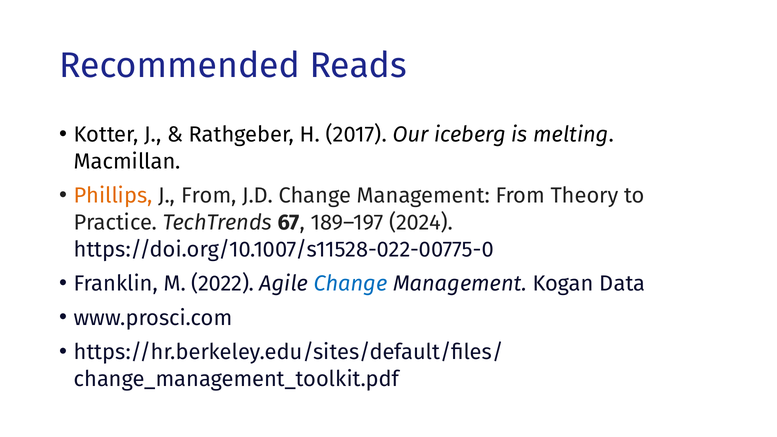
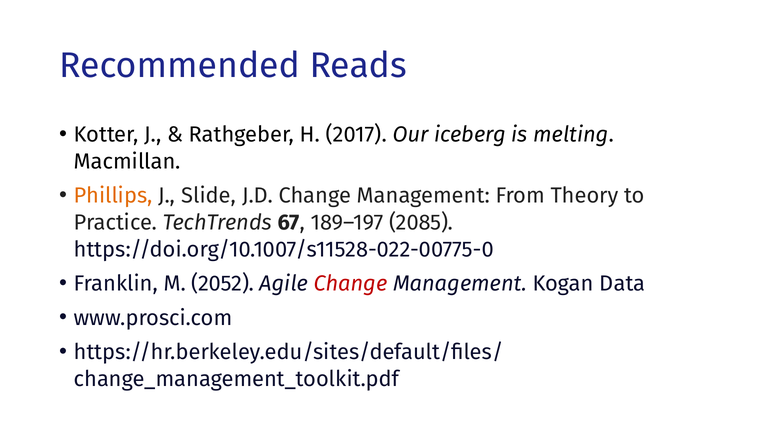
J From: From -> Slide (209, 196)
2024: 2024 -> 2085 (421, 223)
2022: 2022 -> 2052 (223, 284)
Change colour: blue -> red (351, 284)
